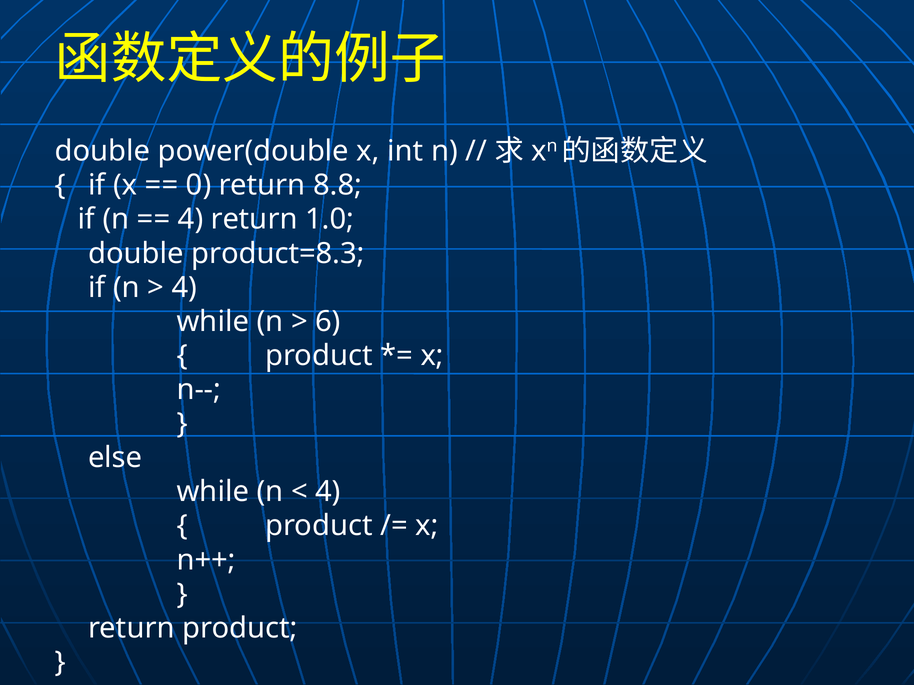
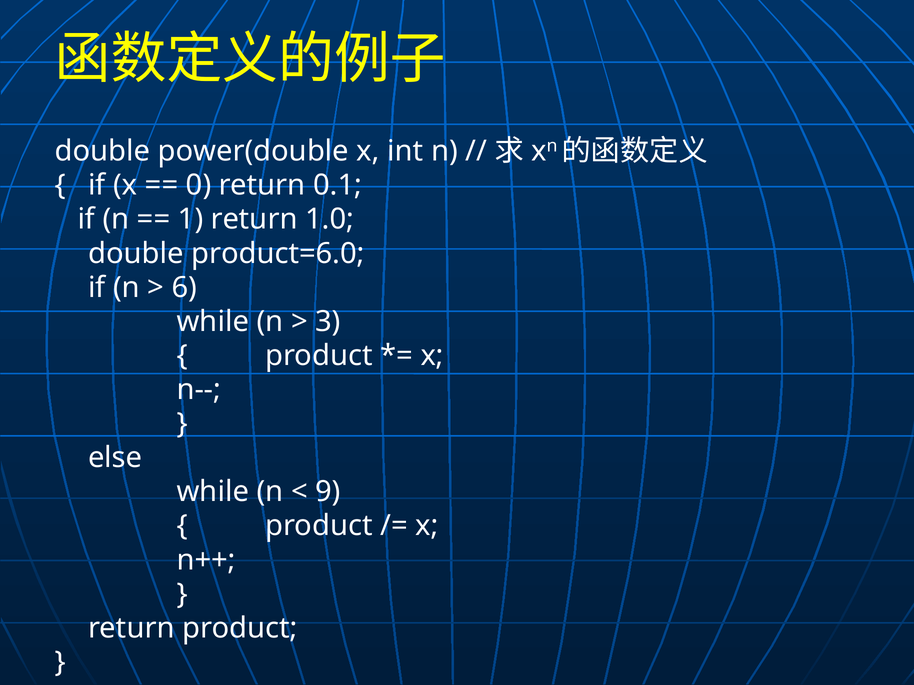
8.8: 8.8 -> 0.1 (338, 185)
4: 4 -> 1 (191, 220)
product=8.3: product=8.3 -> product=6.0 (278, 254)
4: 4 -> 6 (185, 288)
6: 6 -> 3 (328, 322)
4: 4 -> 9 (328, 492)
